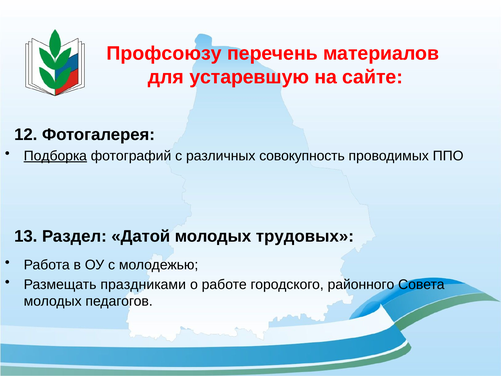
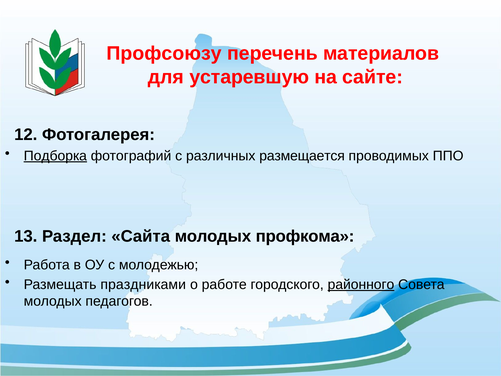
совокупность: совокупность -> размещается (302, 156)
Датой: Датой -> Сайта (141, 236)
трудовых: трудовых -> профкома (305, 236)
районного underline: none -> present (361, 284)
